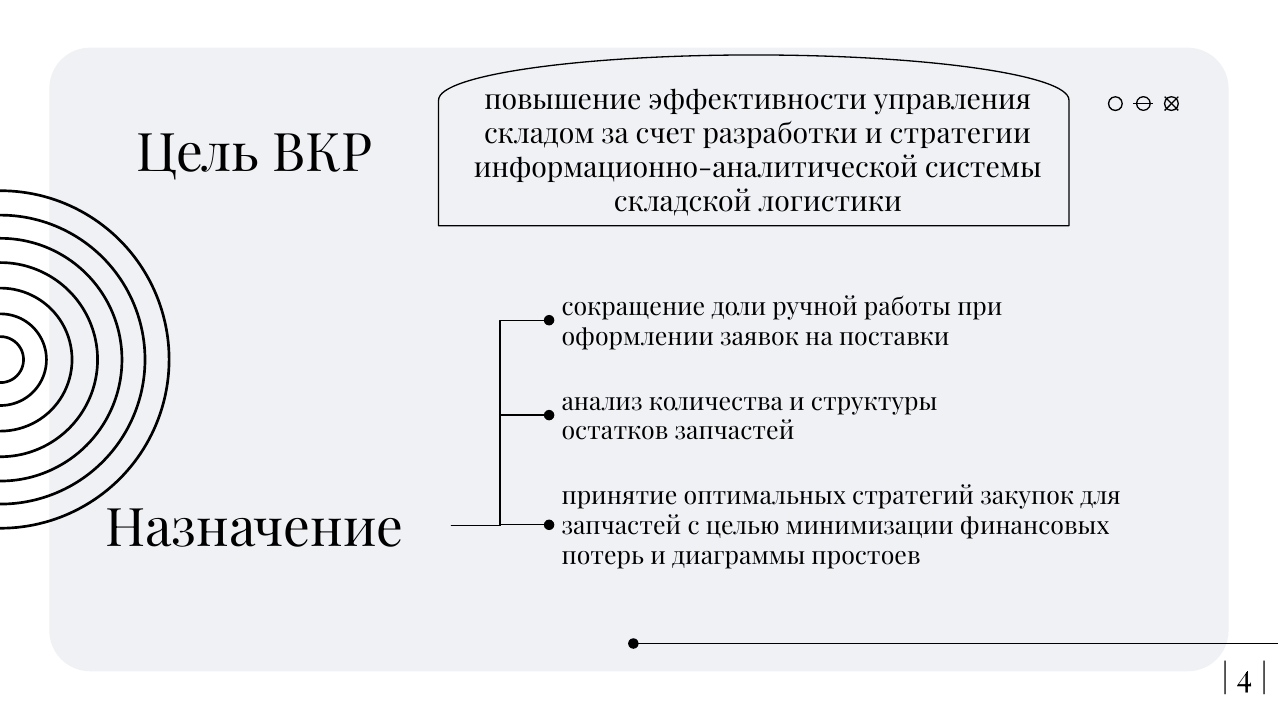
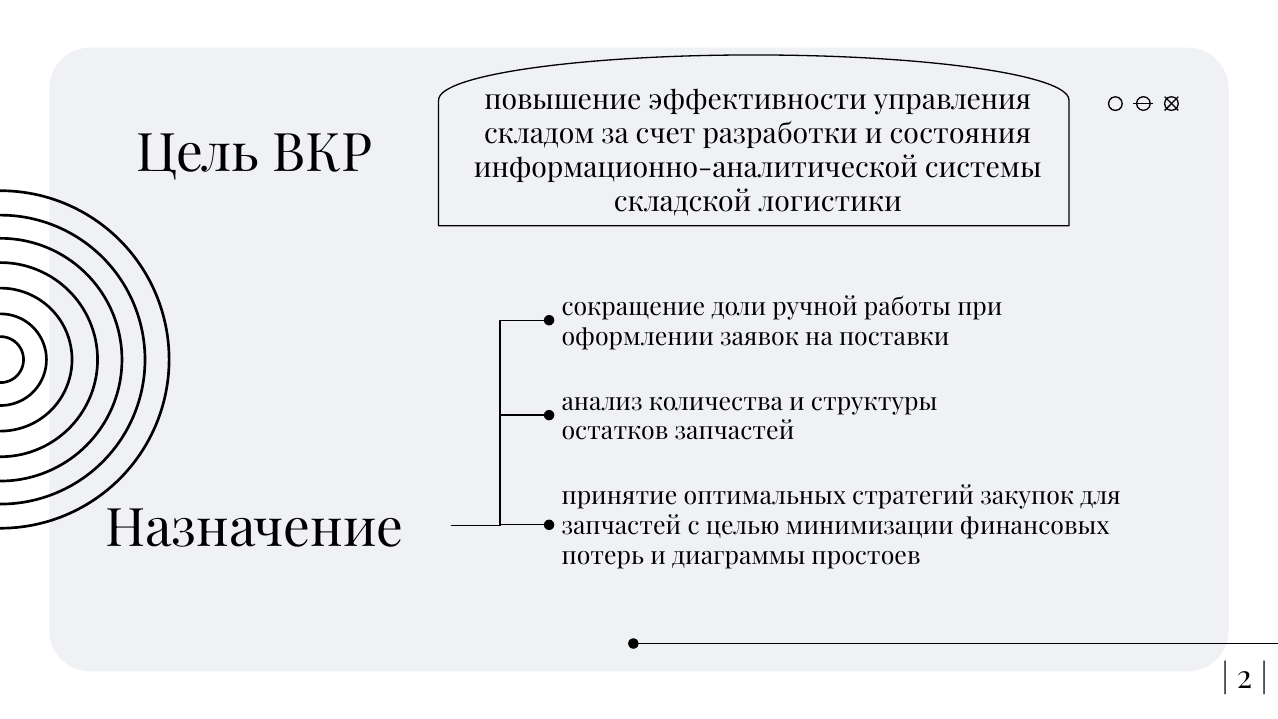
стратегии: стратегии -> состояния (960, 134)
4: 4 -> 2 (1245, 678)
